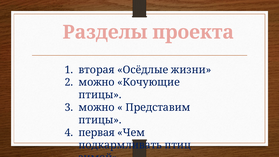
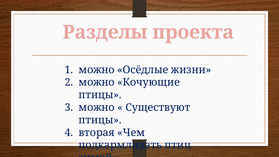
вторая: вторая -> можно (97, 70)
Представим: Представим -> Существуют (158, 107)
первая: первая -> вторая (97, 133)
